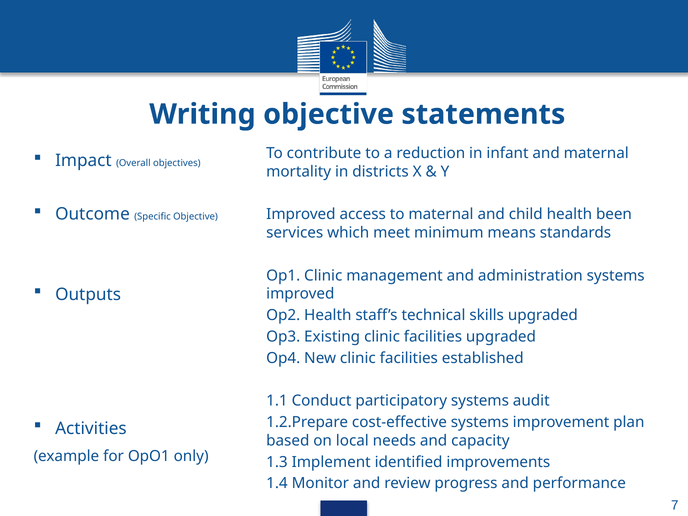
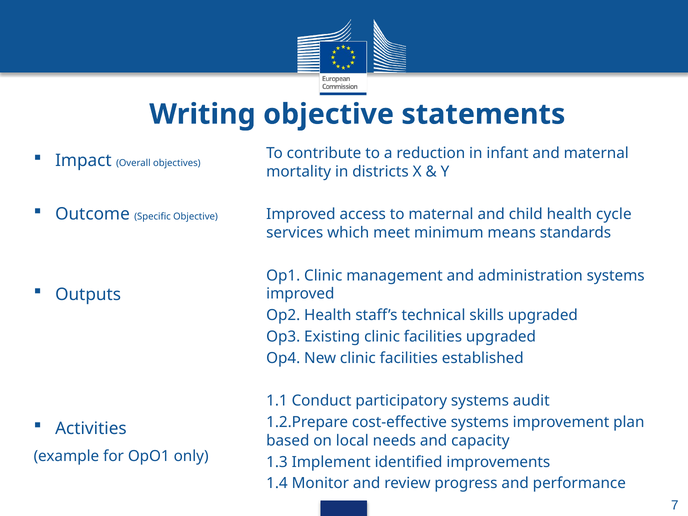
been: been -> cycle (614, 214)
